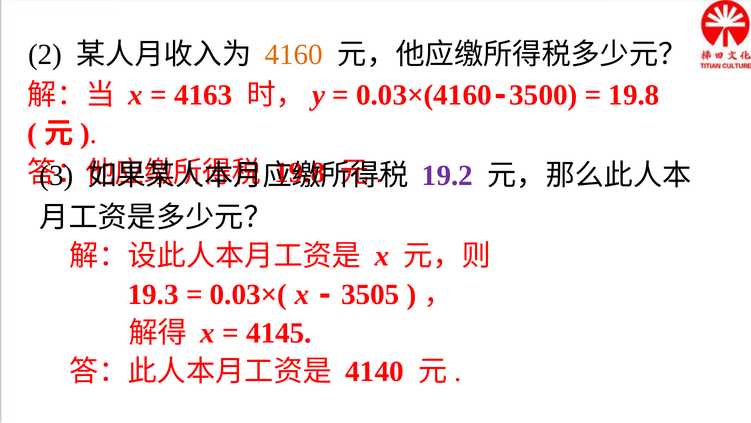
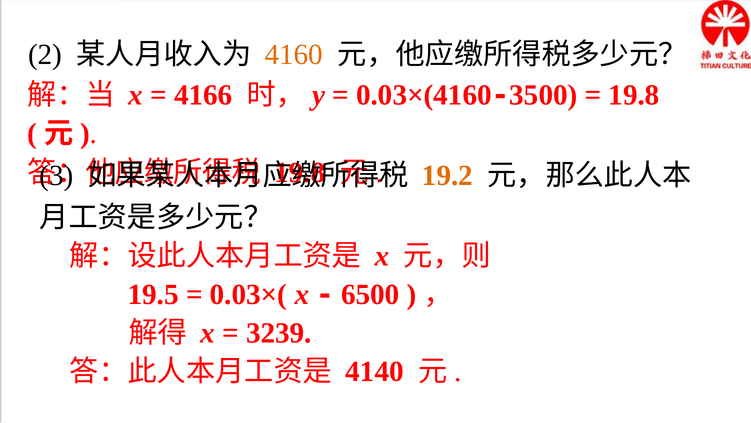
4163: 4163 -> 4166 (203, 95)
19.2 colour: purple -> orange (447, 175)
19.3: 19.3 -> 19.5 (153, 294)
3505: 3505 -> 6500 (370, 294)
4145: 4145 -> 3239 (279, 333)
